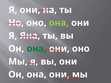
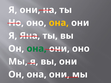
она colour: light green -> yellow (59, 23)
